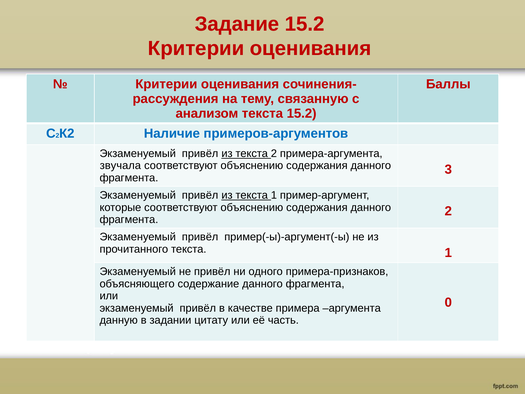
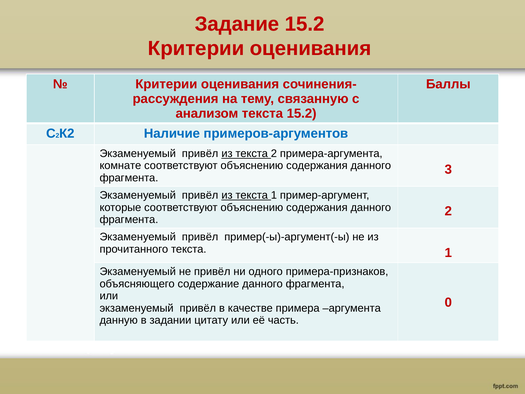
звучала: звучала -> комнате (120, 166)
